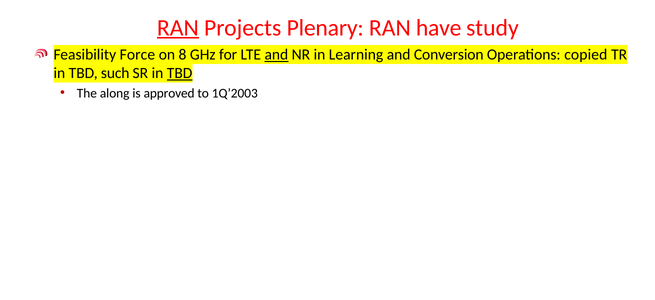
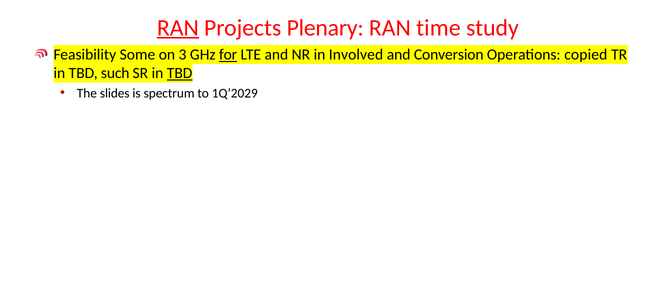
have: have -> time (438, 28)
Force: Force -> Some (137, 55)
8: 8 -> 3 (183, 55)
for underline: none -> present (228, 55)
and underline: present -> none (276, 55)
Learning: Learning -> Involved (356, 55)
along: along -> slides (115, 93)
approved: approved -> spectrum (169, 93)
1Q’2003: 1Q’2003 -> 1Q’2029 (235, 93)
